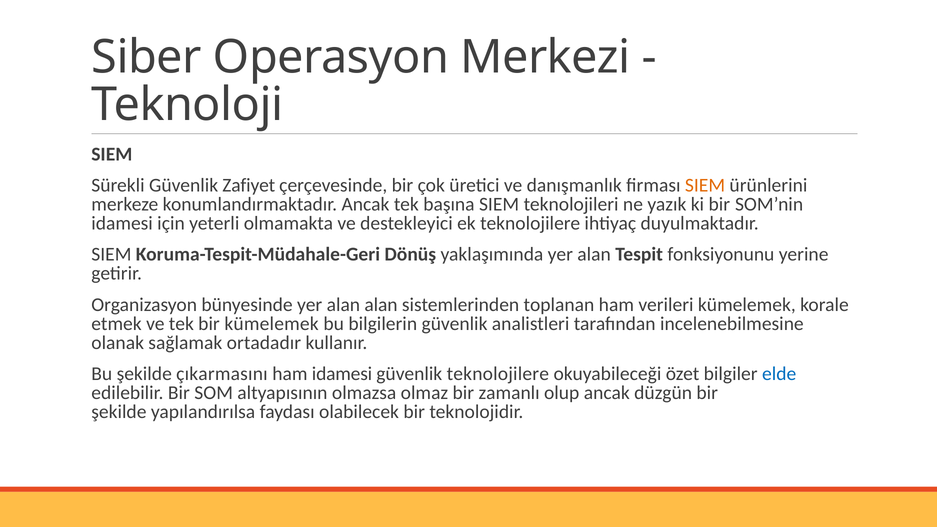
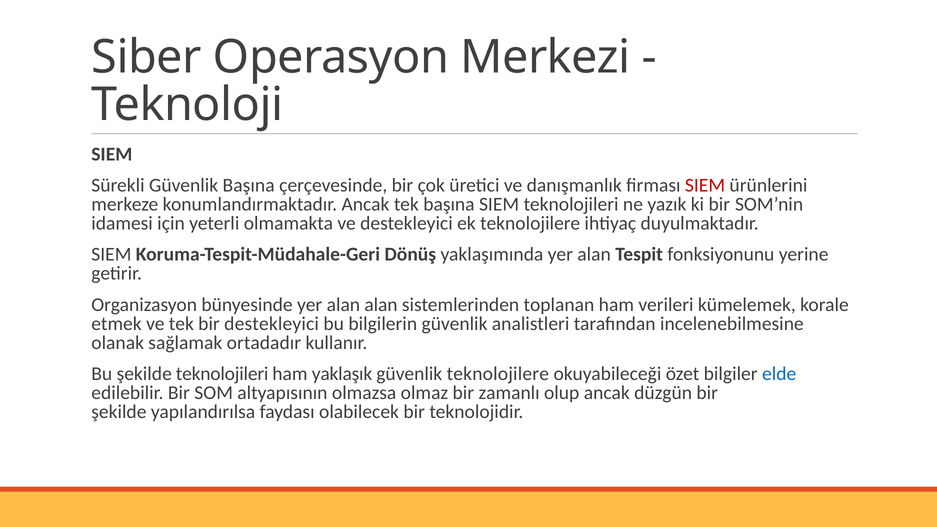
Güvenlik Zafiyet: Zafiyet -> Başına (249, 185)
SIEM colour: orange -> red (705, 185)
bir kümelemek: kümelemek -> destekleyici (272, 324)
şekilde çıkarmasını: çıkarmasını -> teknolojileri (222, 374)
ham idamesi: idamesi -> yaklaşık (342, 374)
